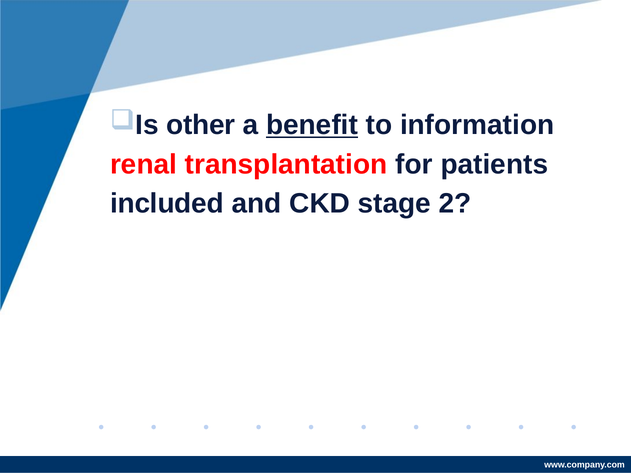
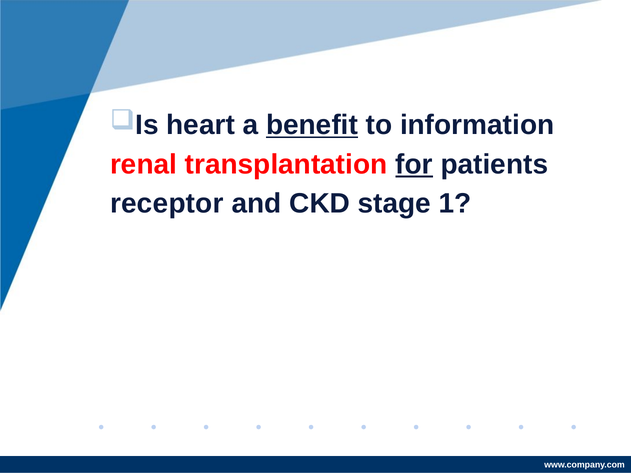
other: other -> heart (201, 125)
for underline: none -> present (414, 164)
included: included -> receptor (167, 204)
2: 2 -> 1 (455, 204)
